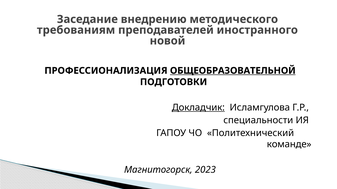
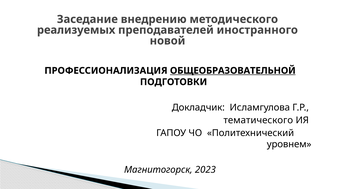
требованиям: требованиям -> реализуемых (76, 30)
Докладчик underline: present -> none (198, 108)
специальности: специальности -> тематического (258, 121)
команде: команде -> уровнем (289, 145)
